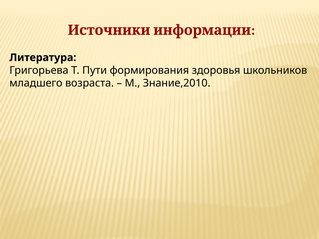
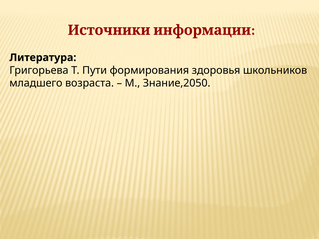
Знание,2010: Знание,2010 -> Знание,2050 (177, 83)
